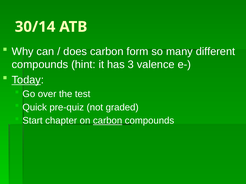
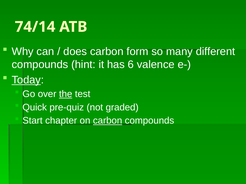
30/14: 30/14 -> 74/14 (35, 27)
3: 3 -> 6 (131, 65)
the underline: none -> present (66, 94)
